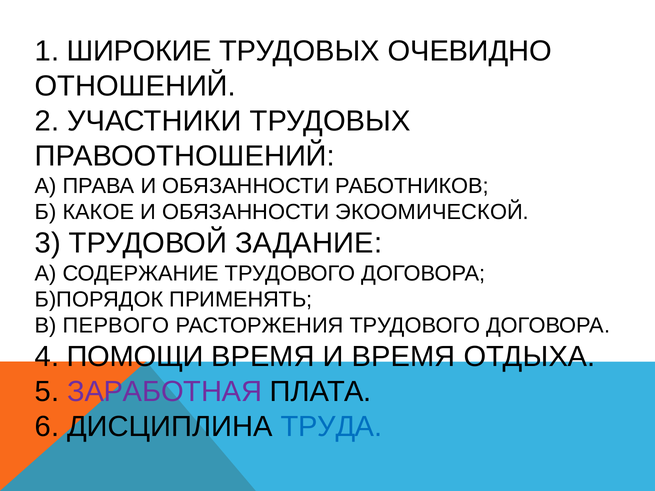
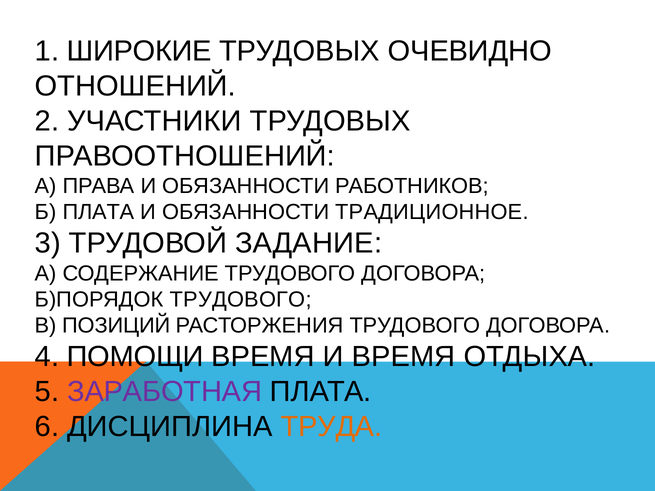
Б КАКОЕ: КАКОЕ -> ПЛАТА (98, 212)
ЭКООМИЧЕСКОЙ: ЭКООМИЧЕСКОЙ -> ТРАДИЦИОННОЕ (432, 212)
Б)ПОРЯДОК ПРИМЕНЯТЬ: ПРИМЕНЯТЬ -> ТРУДОВОГО (241, 300)
ПЕРВОГО: ПЕРВОГО -> ПОЗИЦИЙ (116, 326)
ТРУДА colour: blue -> orange (331, 427)
